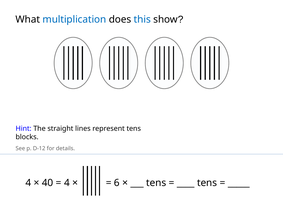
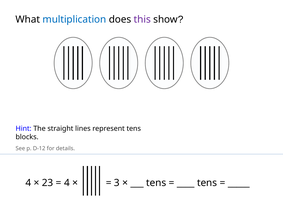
this colour: blue -> purple (142, 20)
40: 40 -> 23 (48, 183)
6: 6 -> 3 (117, 183)
